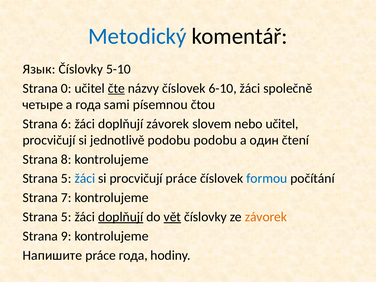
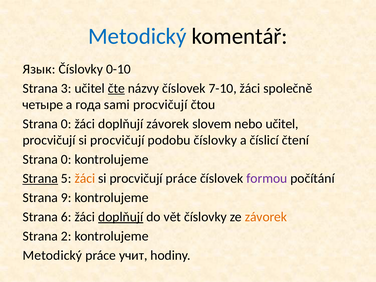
5-10: 5-10 -> 0-10 (118, 69)
0: 0 -> 3 (66, 88)
6-10: 6-10 -> 7-10 (223, 88)
sami písemnou: písemnou -> procvičují (160, 105)
6: 6 -> 0 (66, 124)
procvičují si jednotlivě: jednotlivě -> procvičují (117, 140)
podobu podobu: podobu -> číslovky (215, 140)
один: один -> číslicí (264, 140)
8: 8 -> 0 (66, 159)
Strana underline: none -> present (40, 178)
žáci colour: blue -> orange (85, 178)
formou colour: blue -> purple (267, 178)
7: 7 -> 9 (66, 198)
5: 5 -> 6 (66, 217)
vět underline: present -> none (172, 217)
9: 9 -> 2 (66, 236)
Напишите: Напишите -> Metodický (52, 255)
práce года: года -> учит (133, 255)
